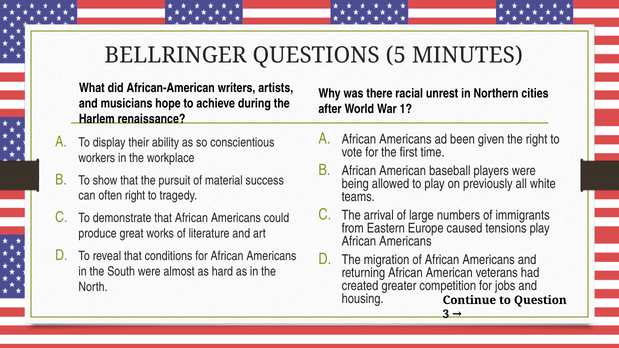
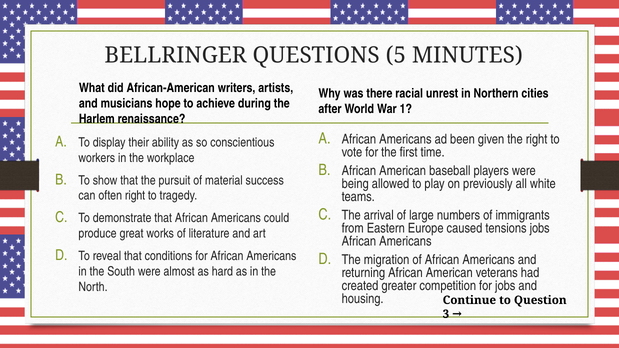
tensions play: play -> jobs (540, 228)
